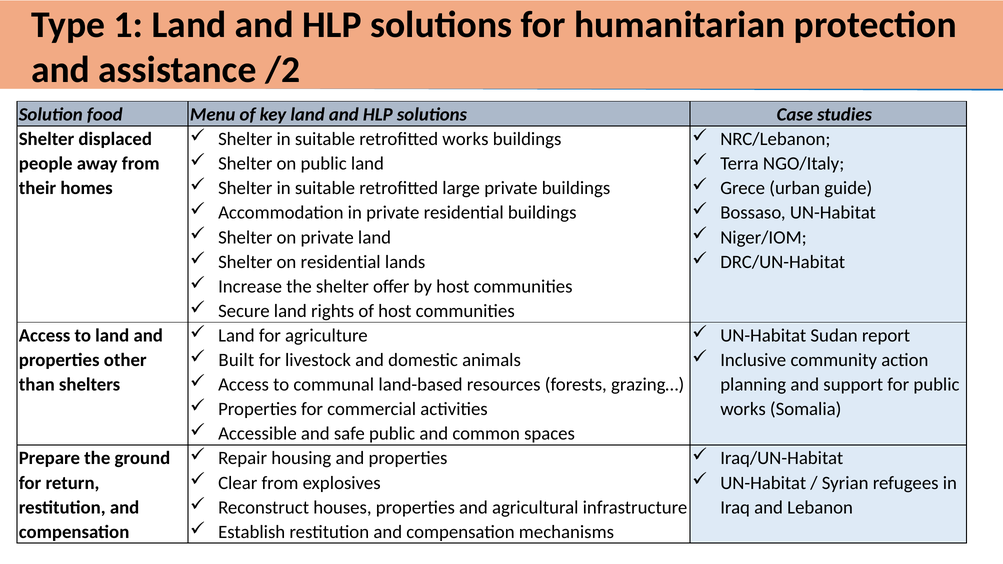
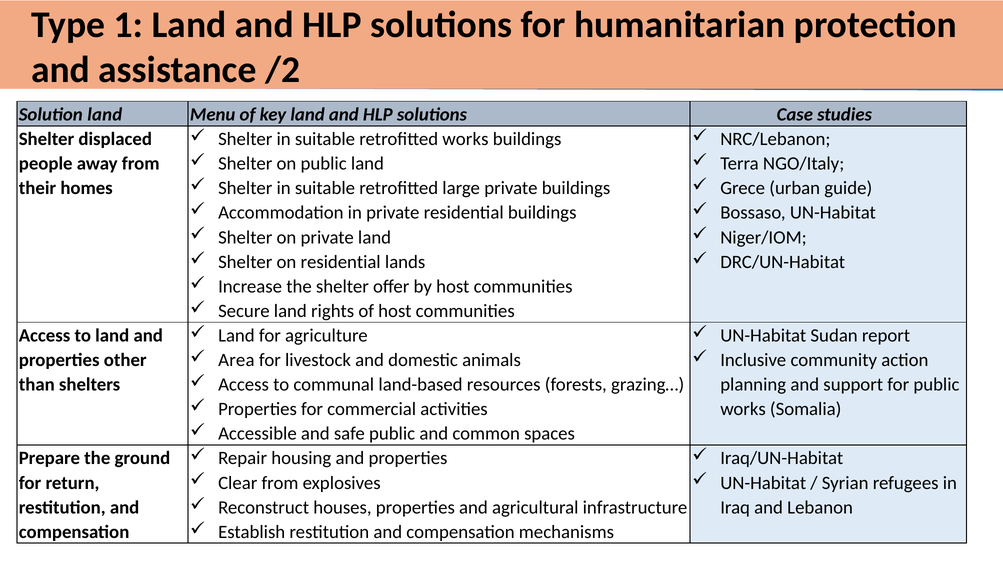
Solution food: food -> land (105, 115)
Built: Built -> Area (236, 360)
